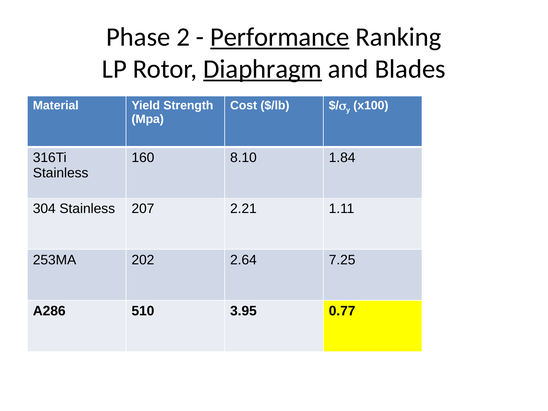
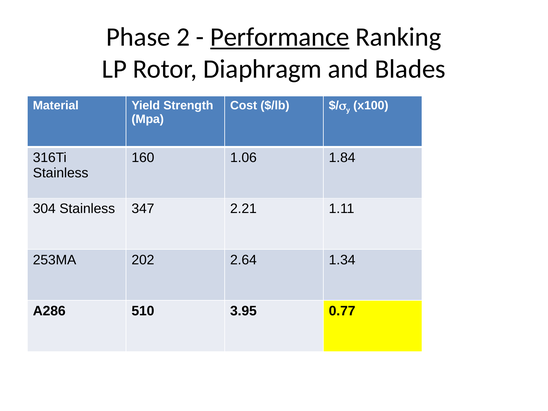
Diaphragm underline: present -> none (263, 69)
8.10: 8.10 -> 1.06 (243, 158)
207: 207 -> 347 (143, 209)
7.25: 7.25 -> 1.34 (342, 260)
